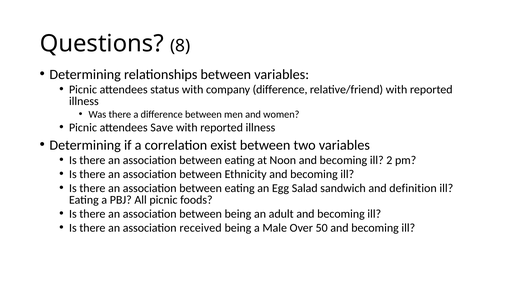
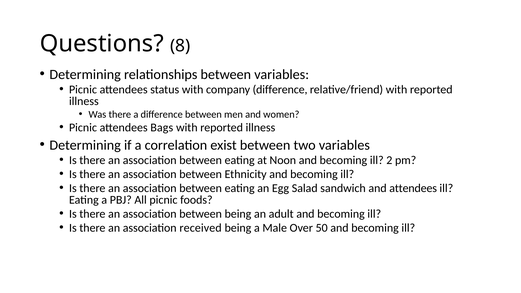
Save: Save -> Bags (162, 128)
and definition: definition -> attendees (413, 188)
